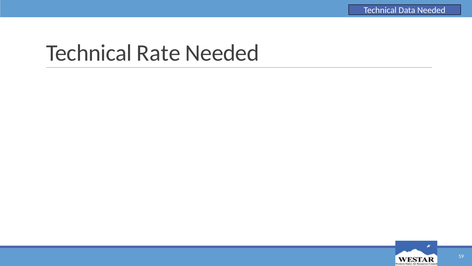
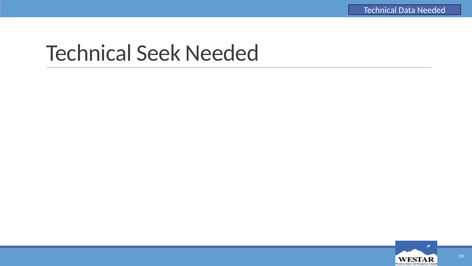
Rate: Rate -> Seek (159, 53)
